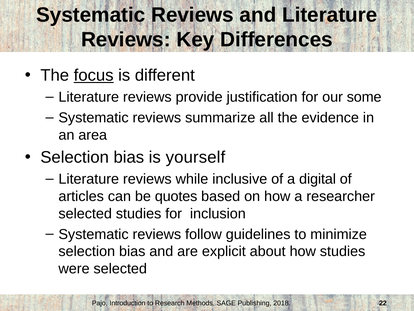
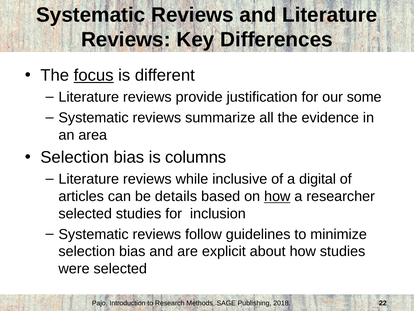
yourself: yourself -> columns (196, 157)
quotes: quotes -> details (176, 196)
how underline: none -> present (277, 196)
